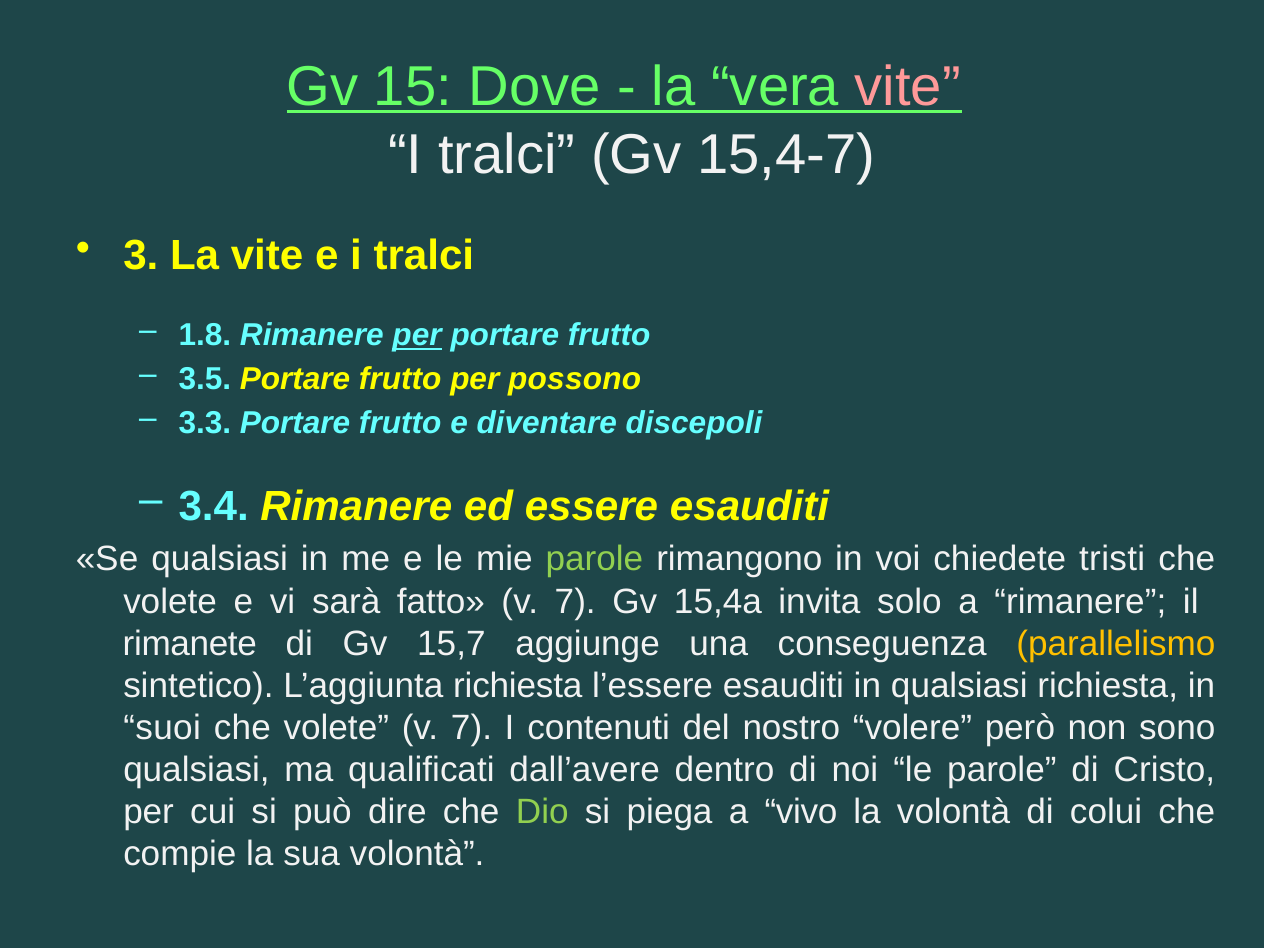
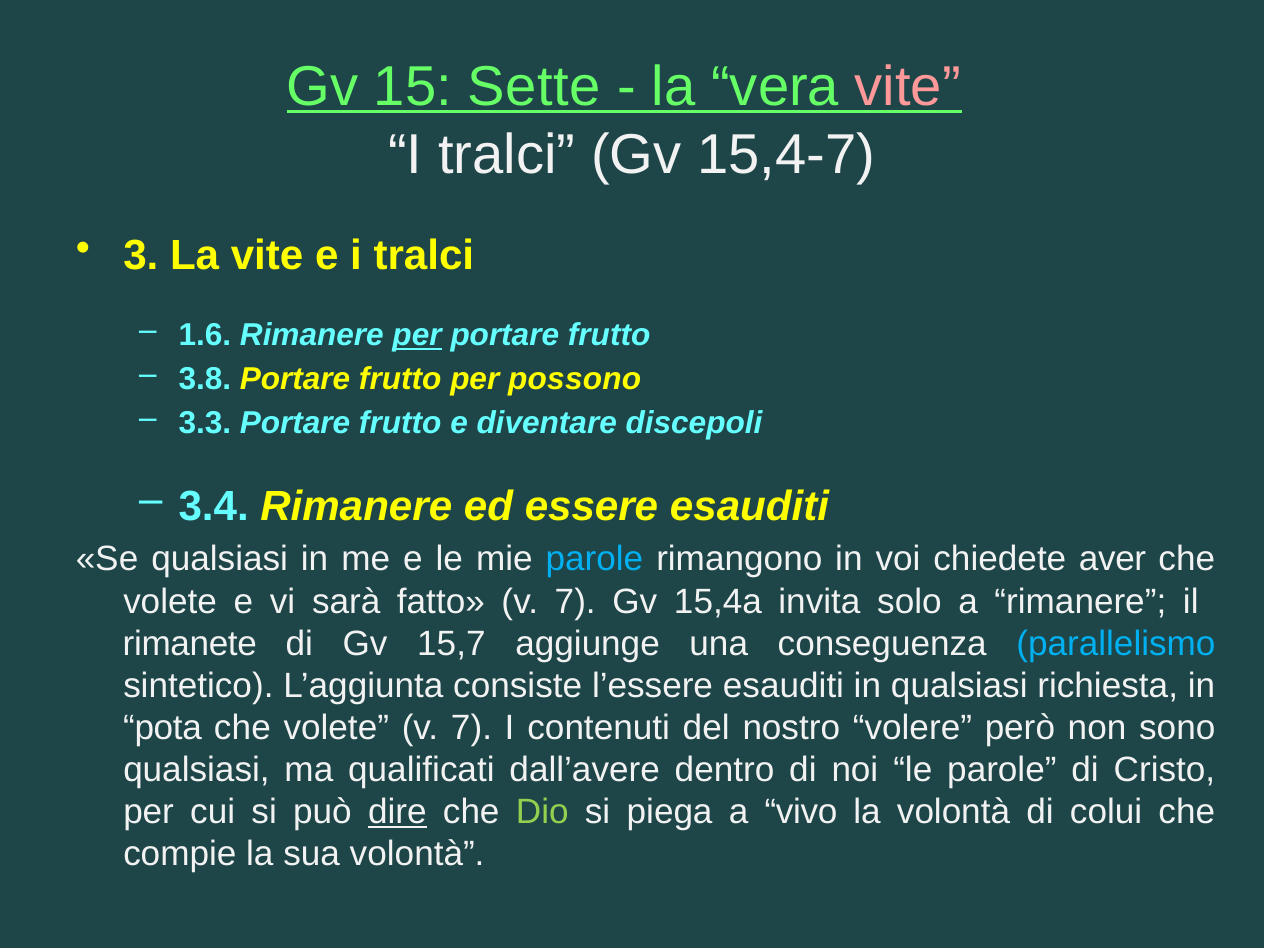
Dove: Dove -> Sette (534, 87)
1.8: 1.8 -> 1.6 (205, 335)
3.5: 3.5 -> 3.8 (205, 379)
parole colour: light green -> light blue (594, 559)
tristi: tristi -> aver (1113, 559)
parallelismo colour: yellow -> light blue (1116, 644)
L’aggiunta richiesta: richiesta -> consiste (518, 686)
suoi: suoi -> pota (162, 728)
dire underline: none -> present (397, 812)
